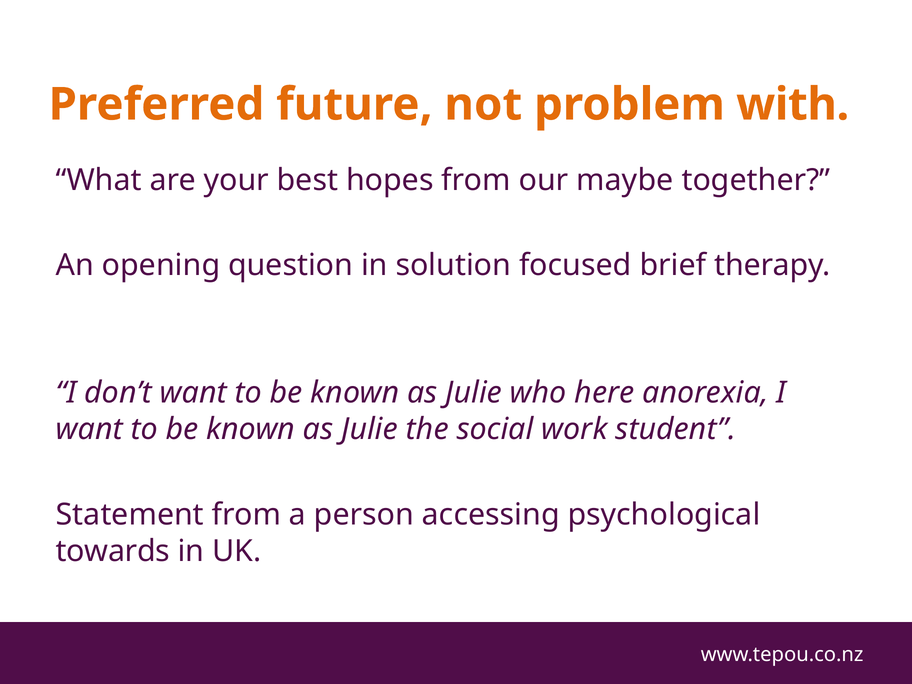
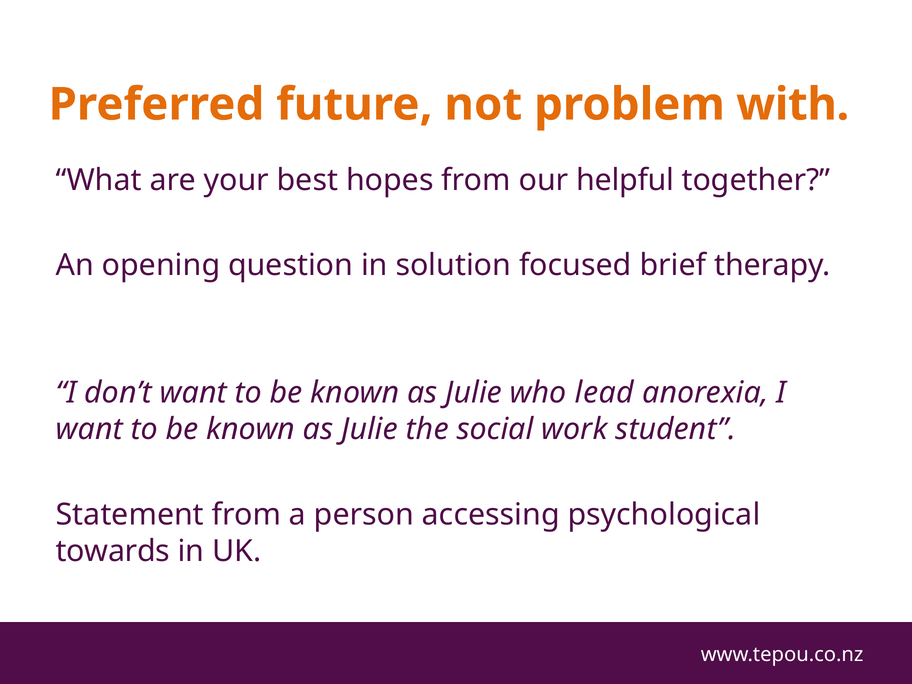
maybe: maybe -> helpful (625, 180)
here: here -> lead (604, 393)
